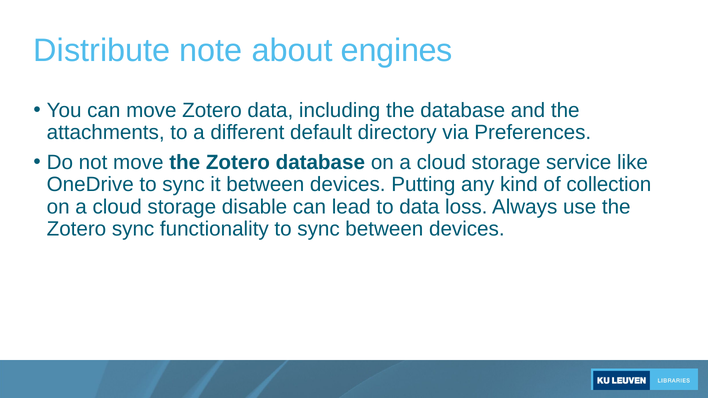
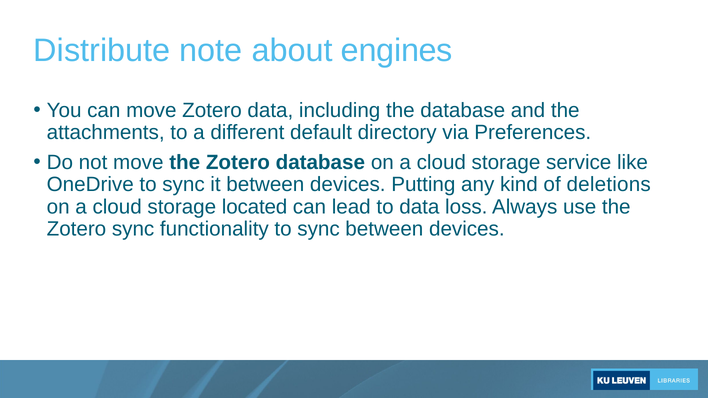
collection: collection -> deletions (609, 185)
disable: disable -> located (255, 207)
